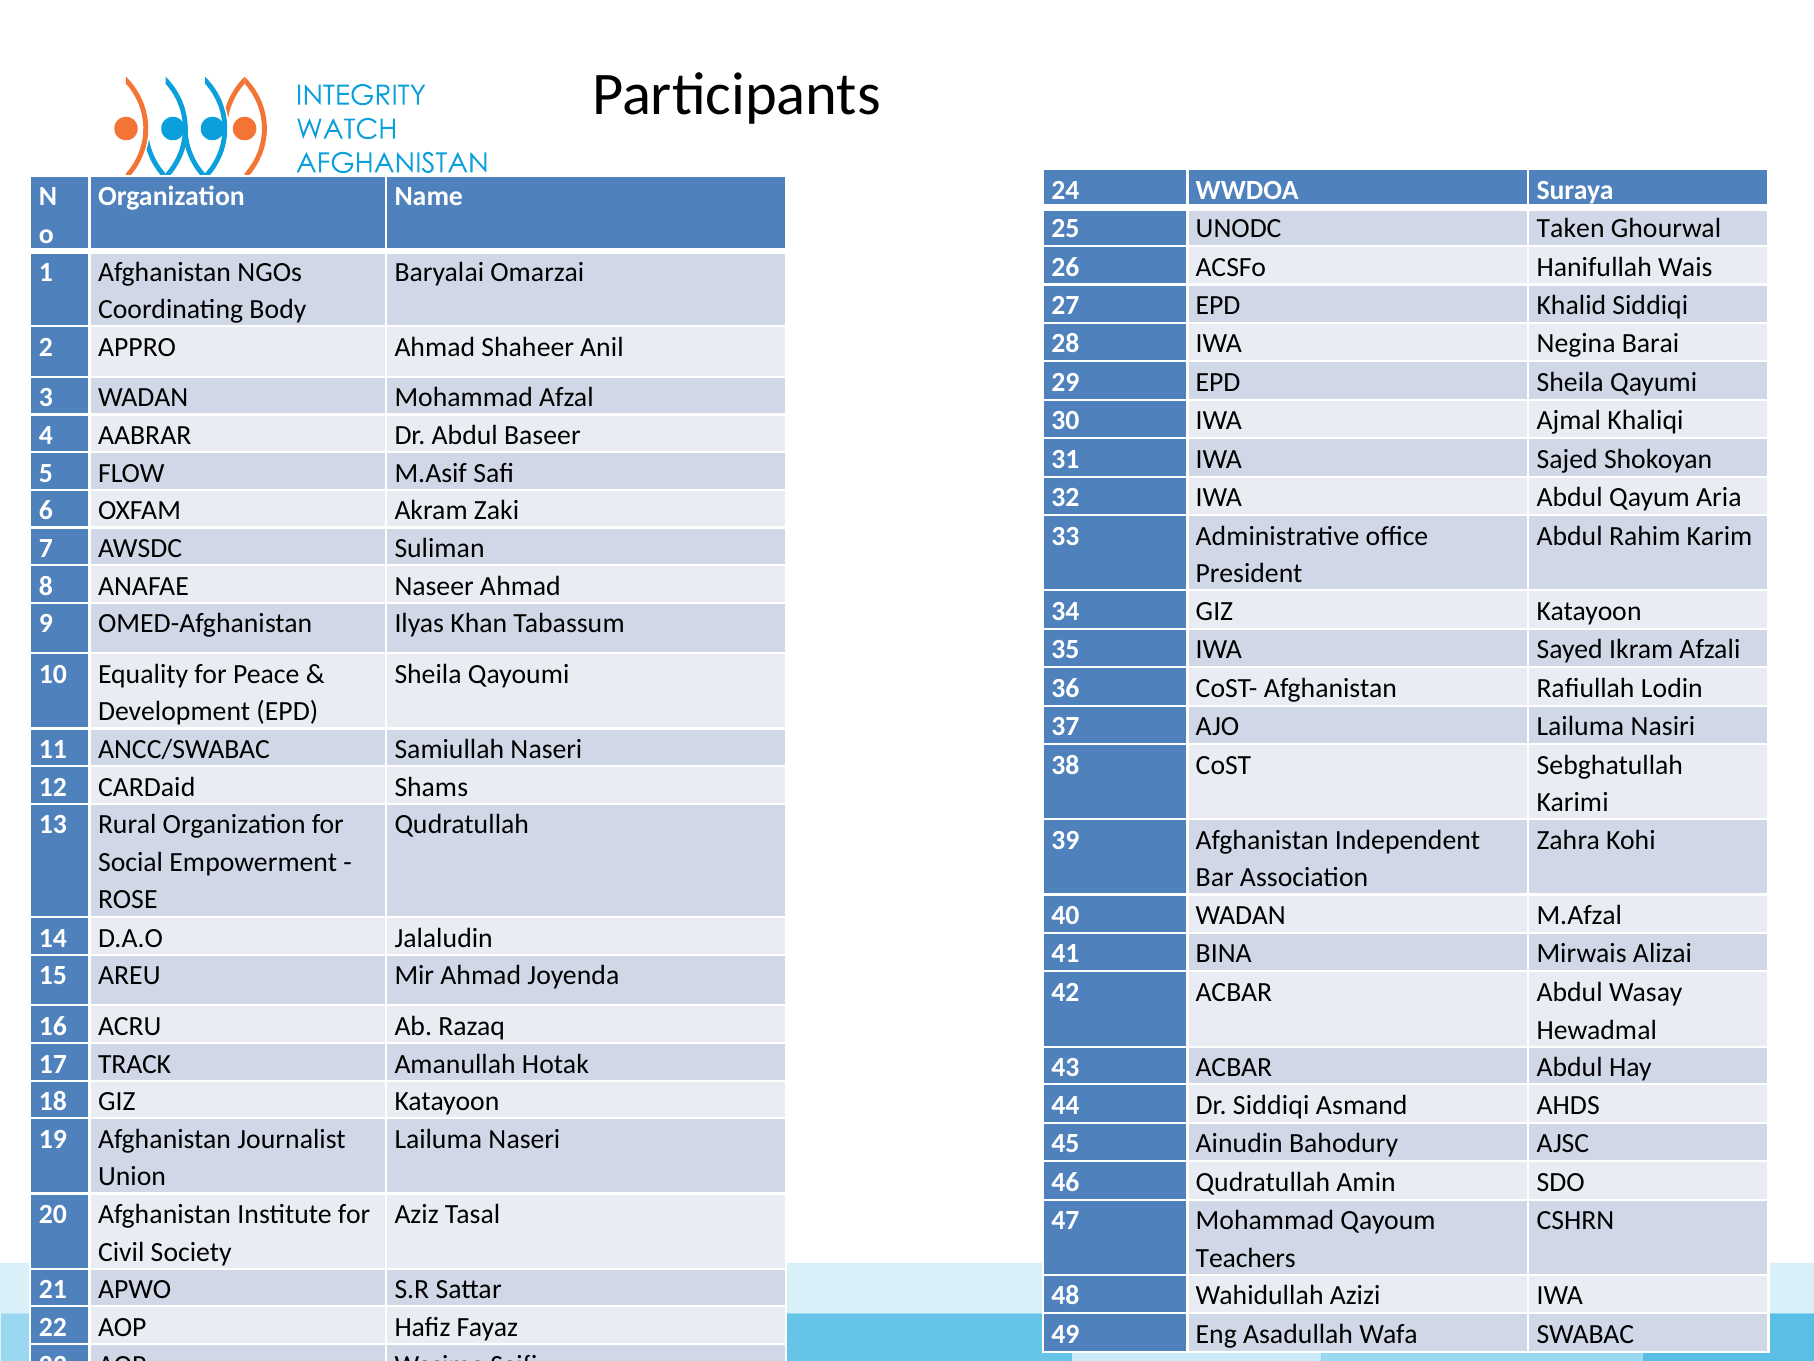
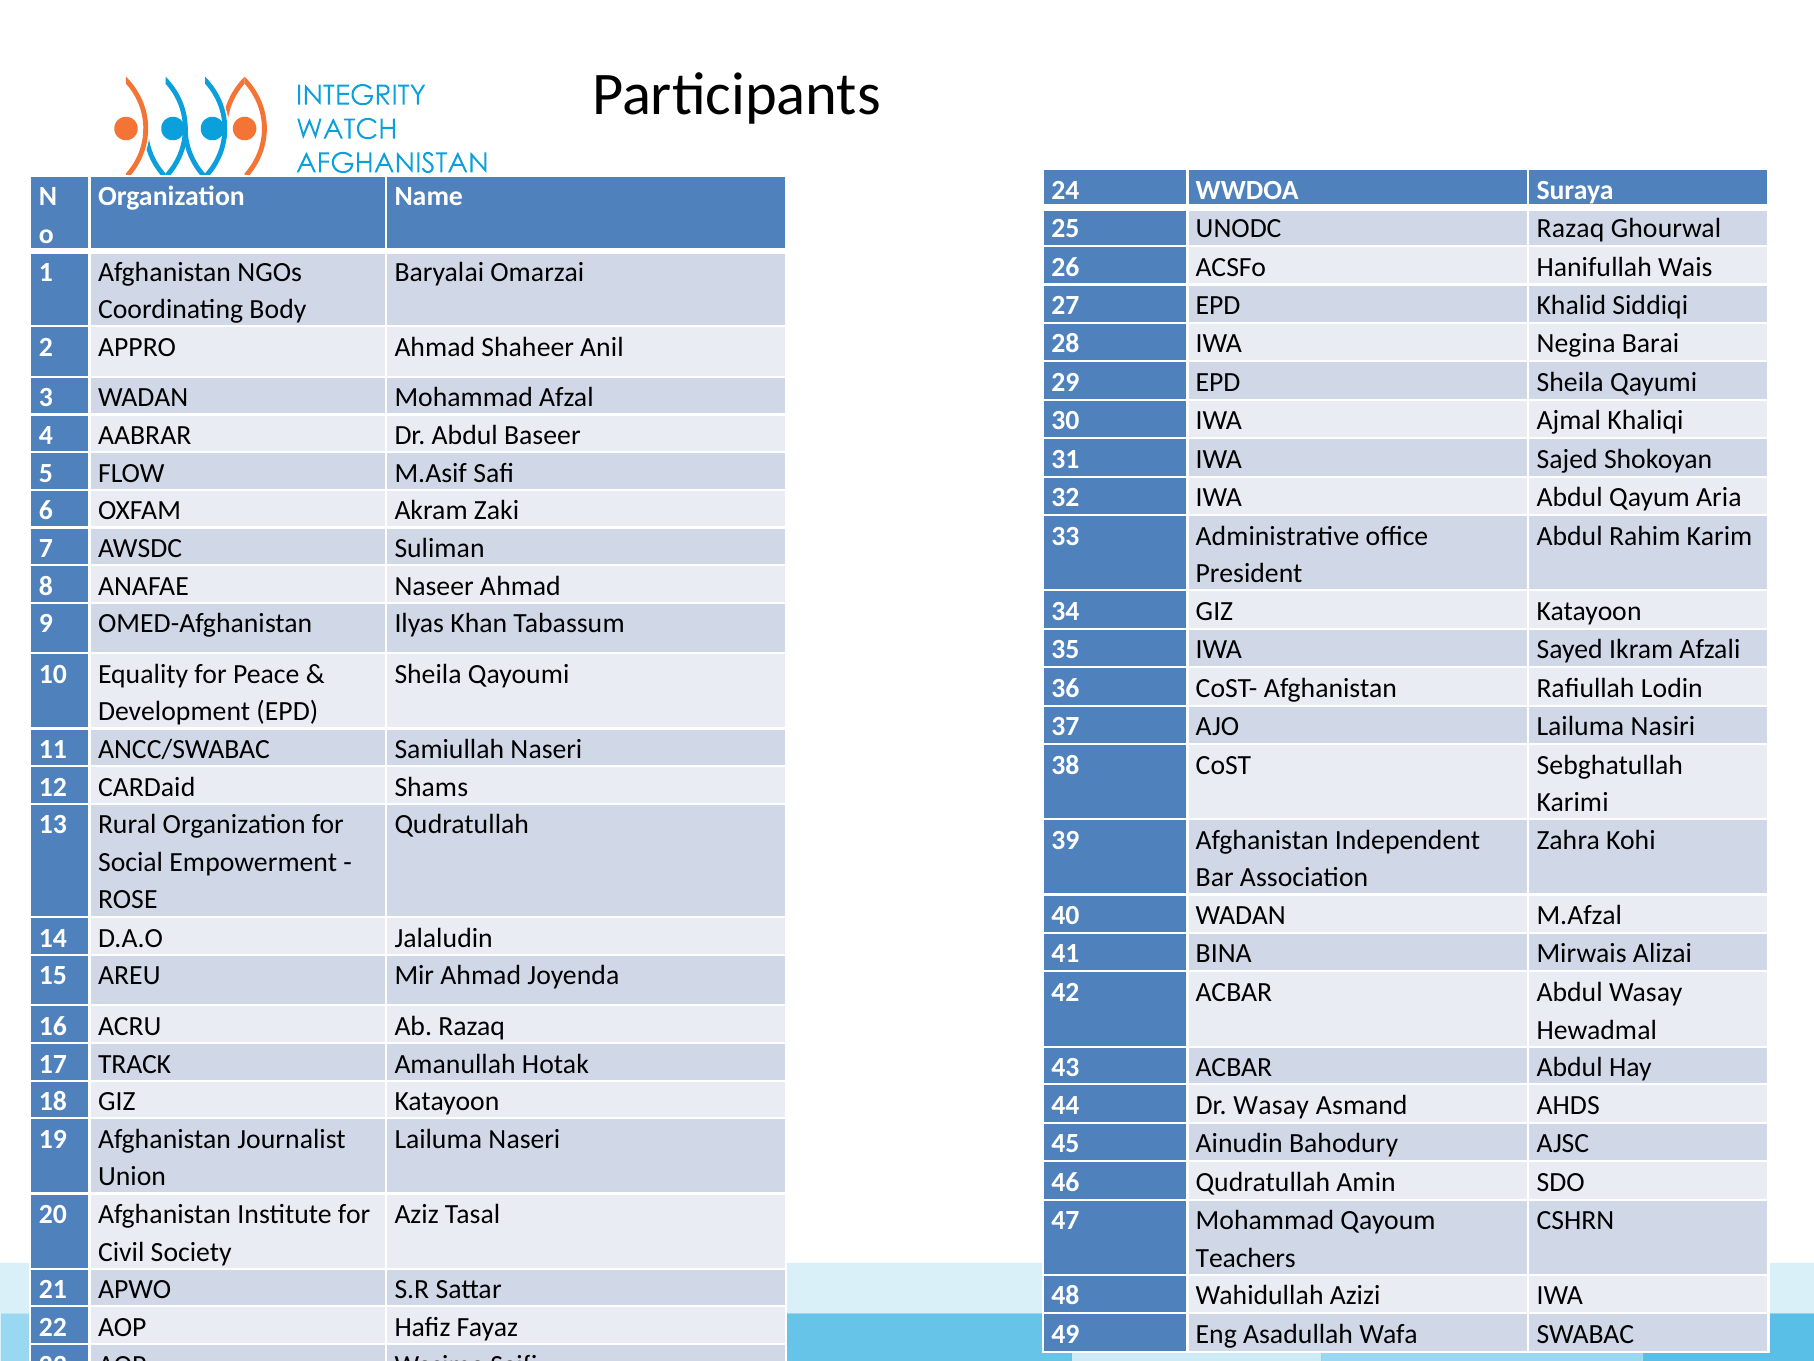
UNODC Taken: Taken -> Razaq (1571, 228)
Dr Siddiqi: Siddiqi -> Wasay (1271, 1105)
